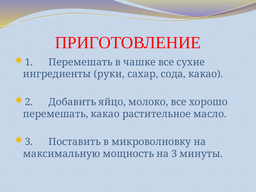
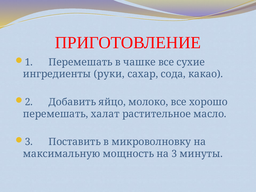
перемешать какао: какао -> халат (105, 114)
